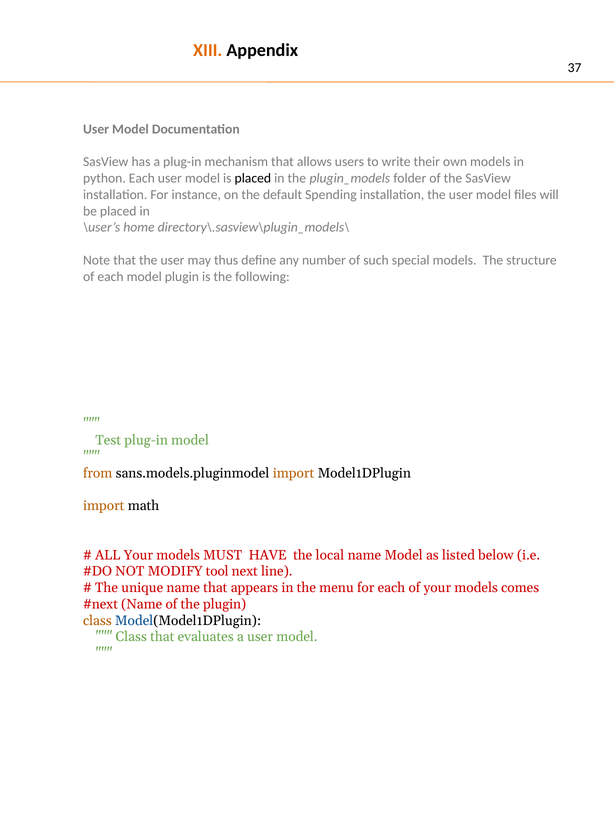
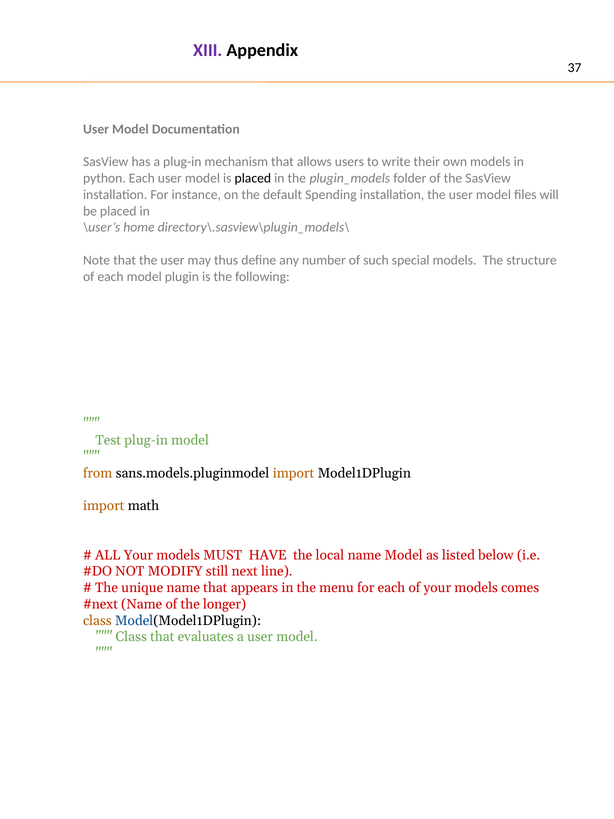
XIII colour: orange -> purple (208, 50)
tool: tool -> still (217, 571)
the plugin: plugin -> longer (225, 604)
